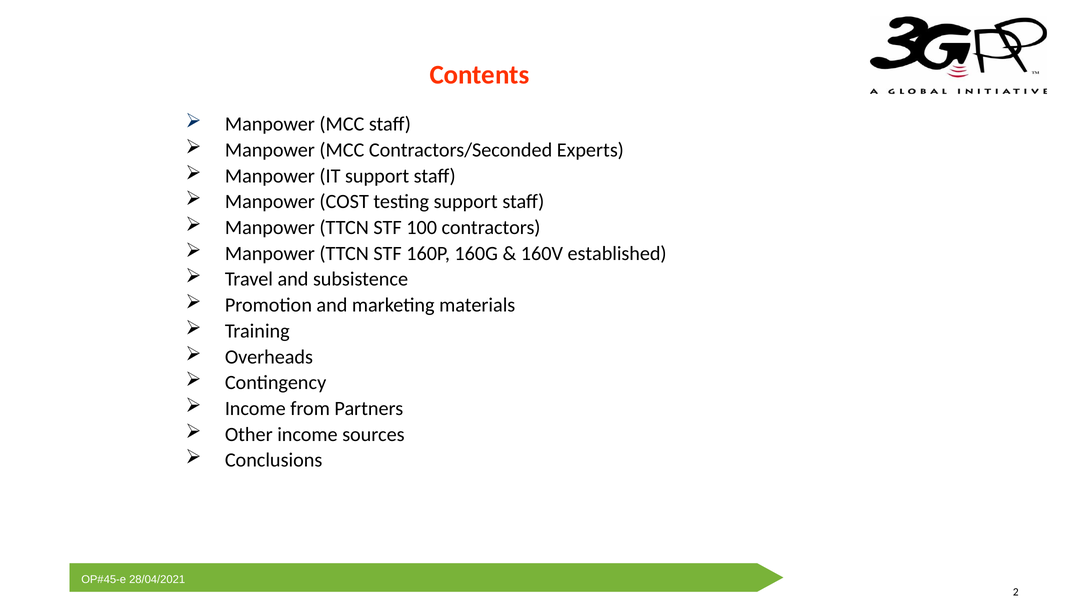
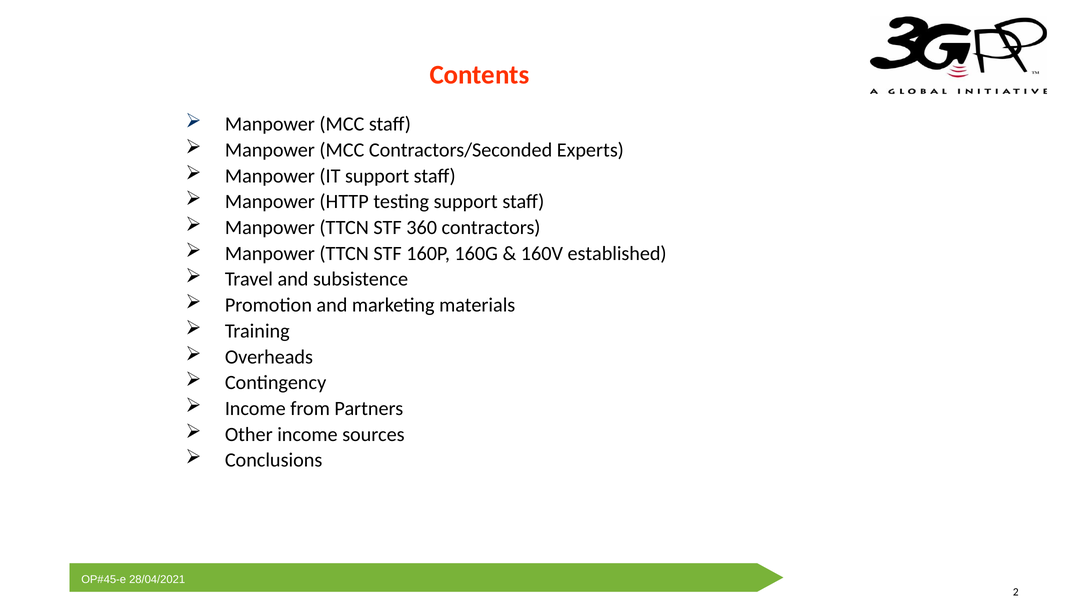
COST: COST -> HTTP (344, 202)
100: 100 -> 360 (422, 228)
